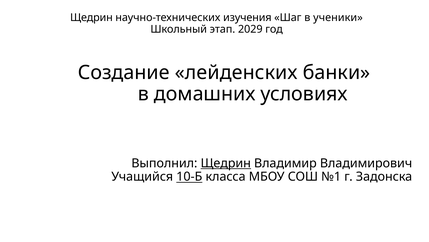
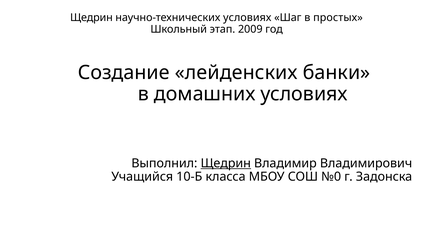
научно-технических изучения: изучения -> условиях (247, 17)
ученики: ученики -> простых (338, 17)
2029: 2029 -> 2009 (250, 29)
10-Б underline: present -> none (189, 176)
№1: №1 -> №0 (331, 176)
